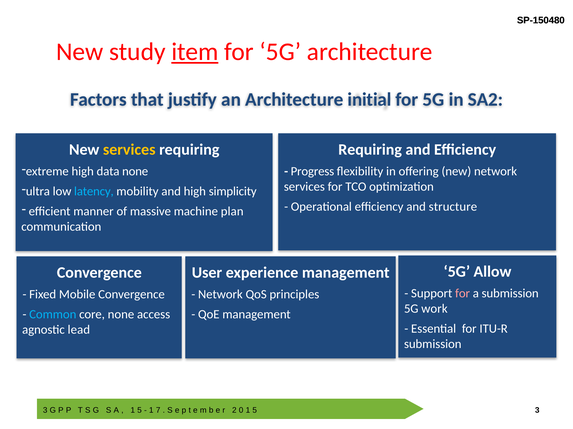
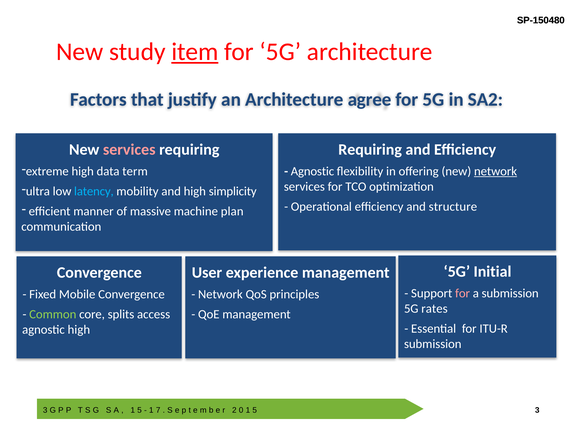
initial: initial -> agree (370, 100)
services colour: yellow -> pink (129, 150)
data none: none -> term (135, 172)
Progress: Progress -> Agnostic (312, 172)
network underline: none -> present (496, 172)
Allow: Allow -> Initial (492, 272)
work: work -> rates (434, 309)
Common colour: light blue -> light green (53, 315)
core none: none -> splits (121, 315)
agnostic lead: lead -> high (79, 330)
